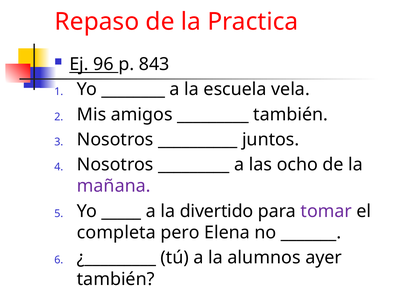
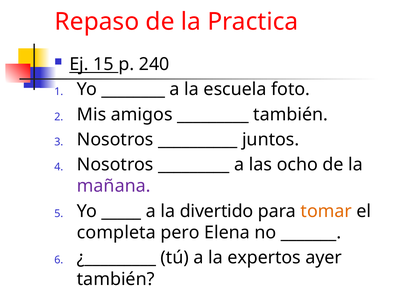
96: 96 -> 15 (104, 64)
843: 843 -> 240 (154, 64)
vela: vela -> foto (291, 89)
tomar colour: purple -> orange (326, 211)
alumnos: alumnos -> expertos (264, 257)
